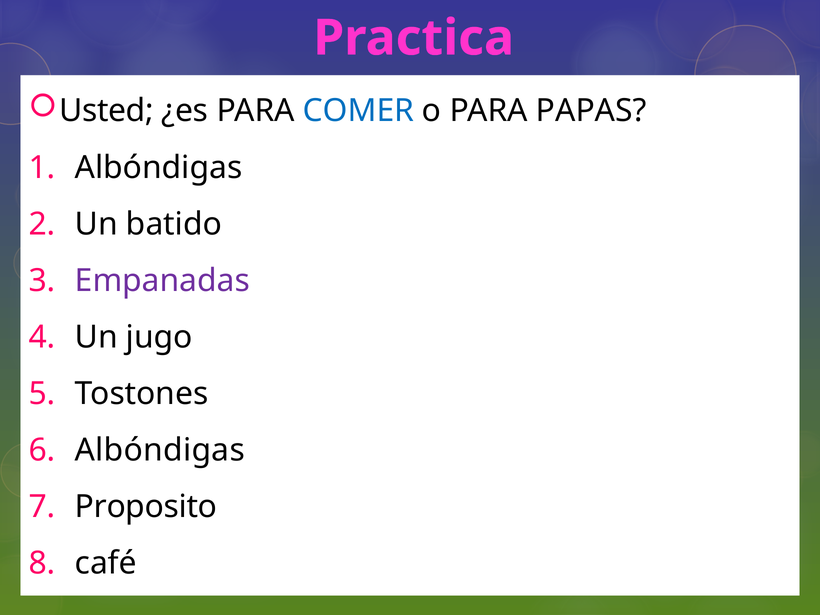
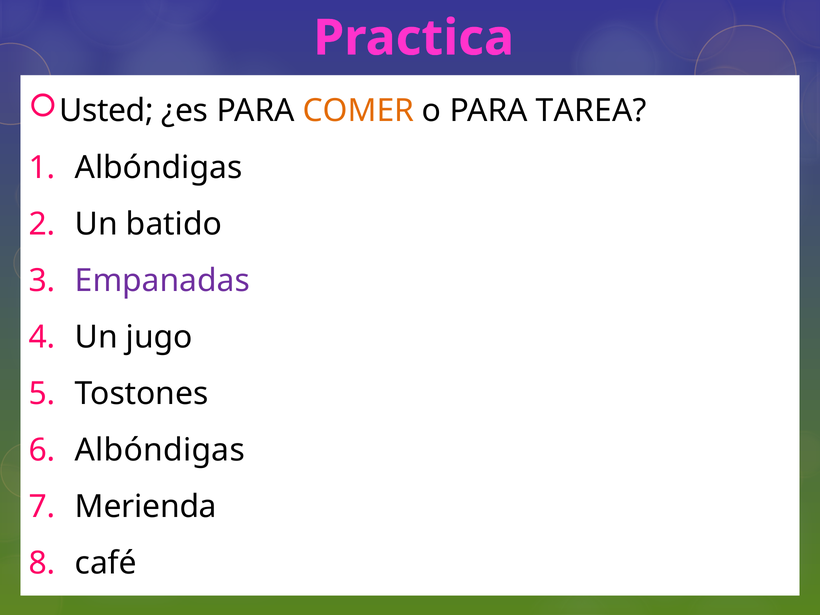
COMER colour: blue -> orange (358, 111)
PAPAS: PAPAS -> TAREA (591, 111)
Proposito: Proposito -> Merienda (146, 507)
